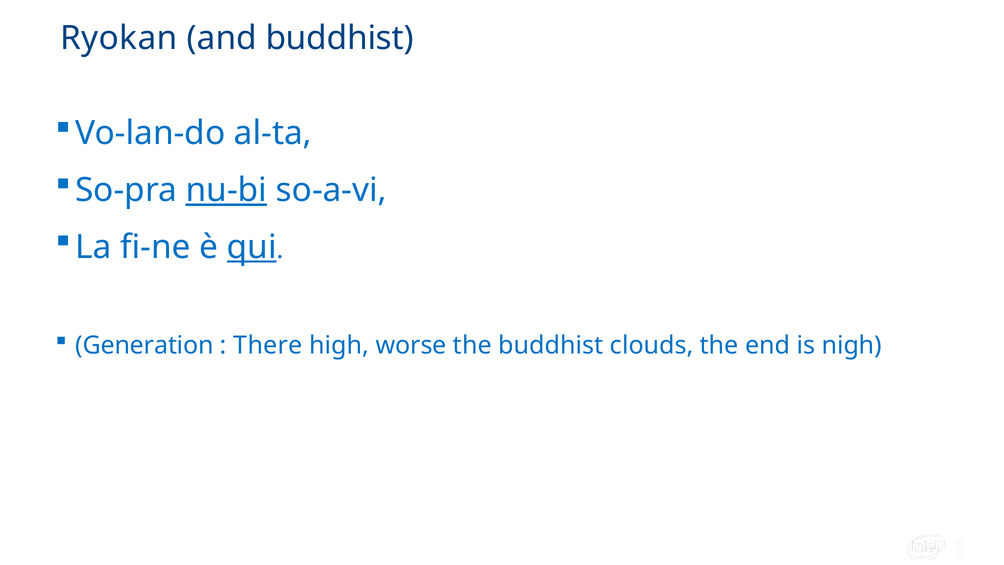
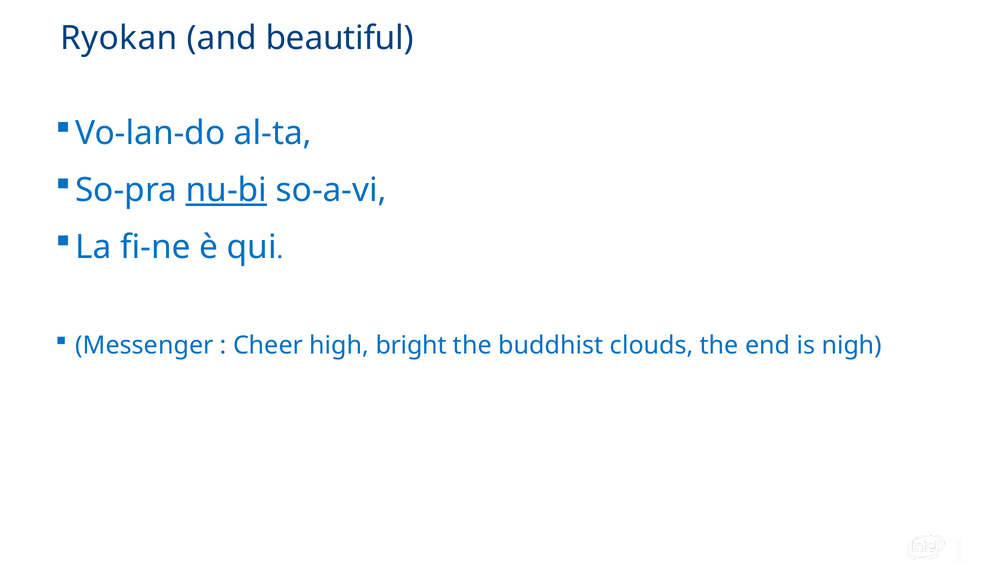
and buddhist: buddhist -> beautiful (340, 38)
qui underline: present -> none (252, 247)
Generation: Generation -> Messenger (144, 345)
There: There -> Cheer (268, 345)
worse: worse -> bright (411, 345)
